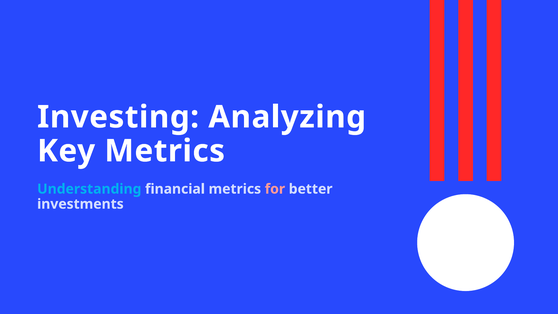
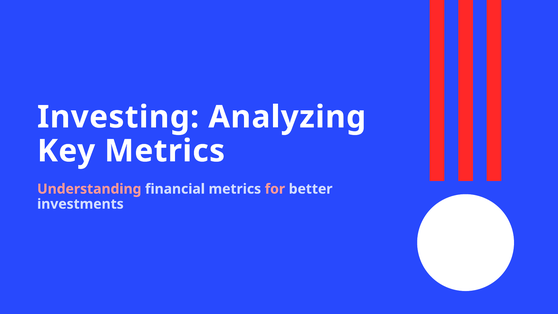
Understanding colour: light blue -> pink (89, 189)
